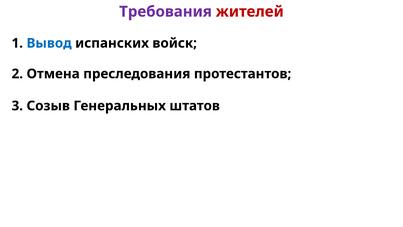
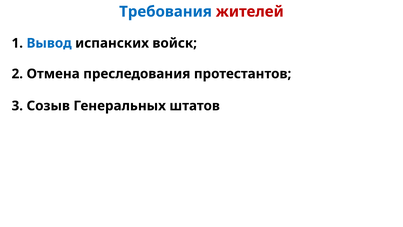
Требования colour: purple -> blue (166, 12)
